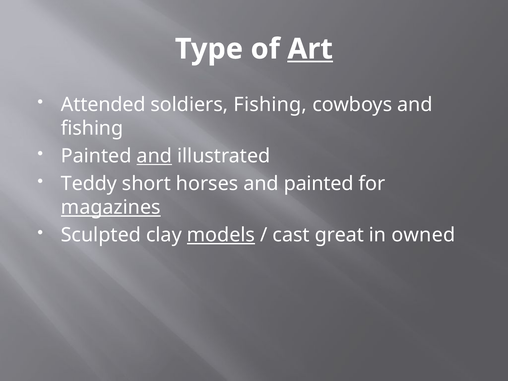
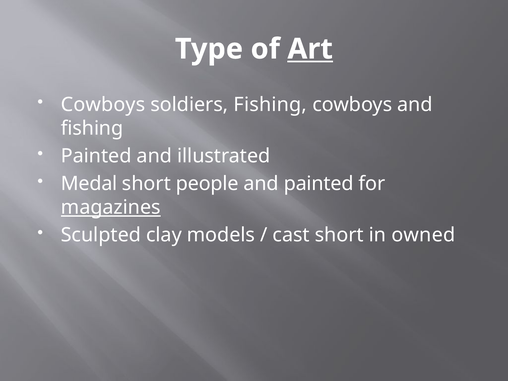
Attended: Attended -> Cowboys (103, 105)
and underline: present -> none (154, 156)
Teddy: Teddy -> Medal (89, 184)
horses: horses -> people (207, 184)
models underline: present -> none (221, 235)
cast great: great -> short (339, 235)
